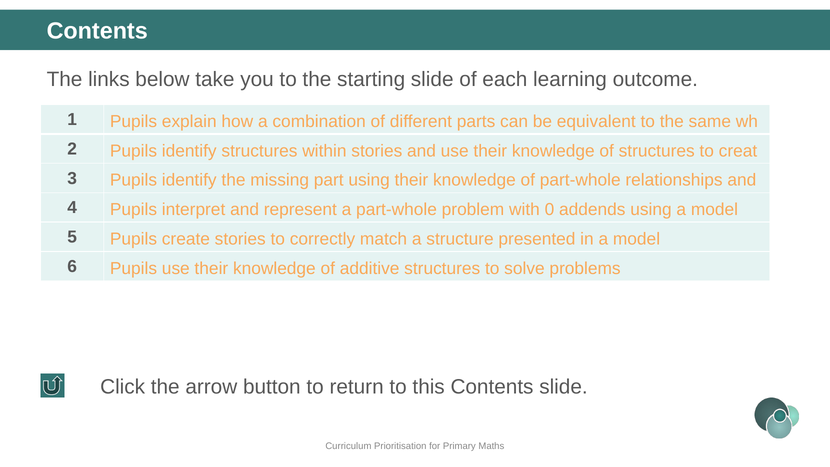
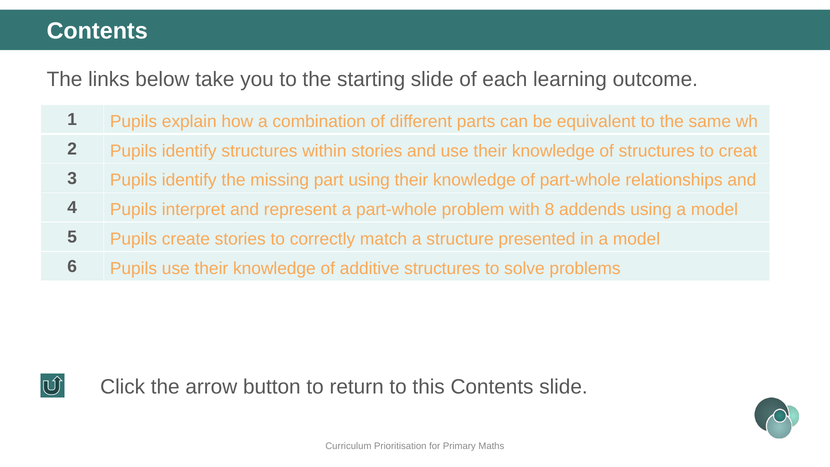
0: 0 -> 8 (549, 210)
